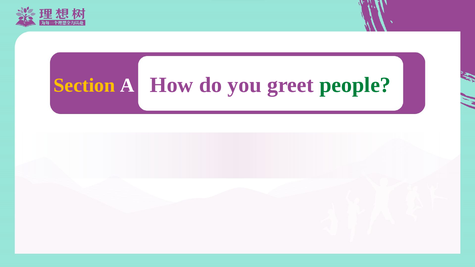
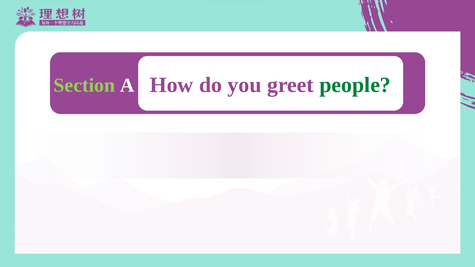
Section colour: yellow -> light green (84, 85)
